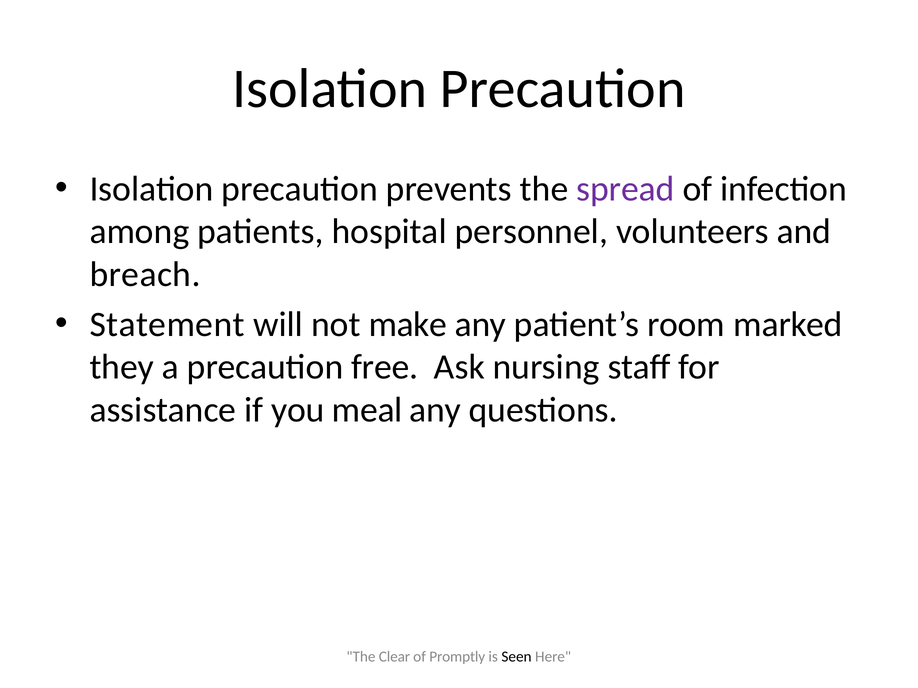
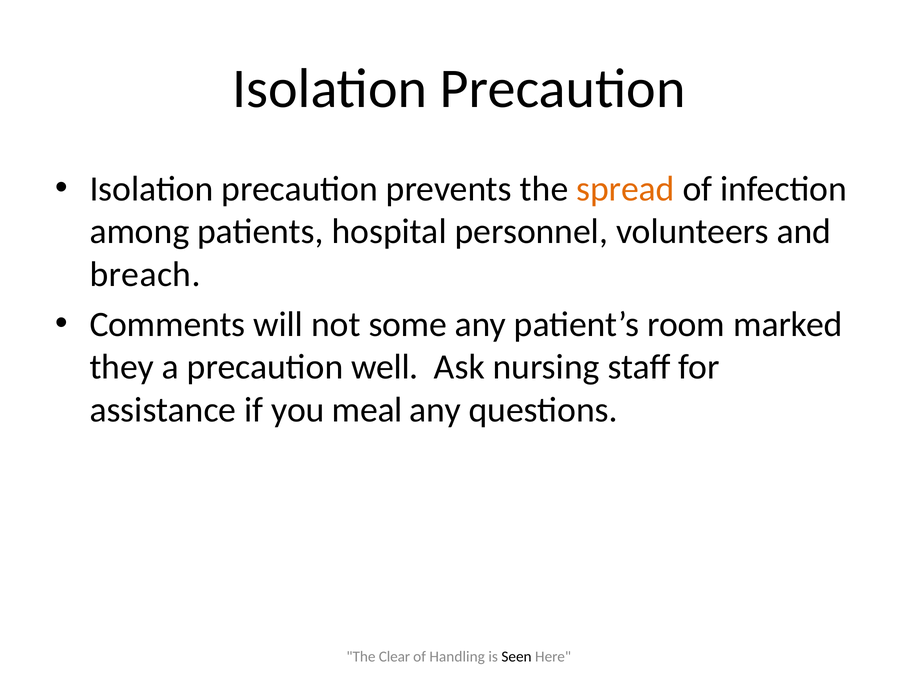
spread colour: purple -> orange (625, 189)
Statement: Statement -> Comments (167, 325)
make: make -> some (408, 325)
free: free -> well (385, 367)
Promptly: Promptly -> Handling (457, 657)
